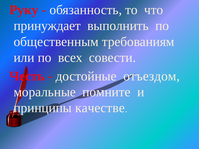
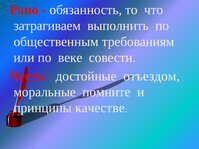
Руку: Руку -> Рано (24, 10)
принуждает: принуждает -> затрагиваем (47, 26)
всех: всех -> веке (70, 58)
